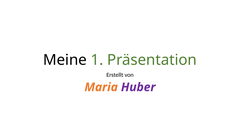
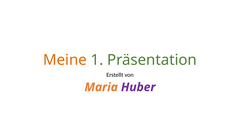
Meine colour: black -> orange (65, 60)
